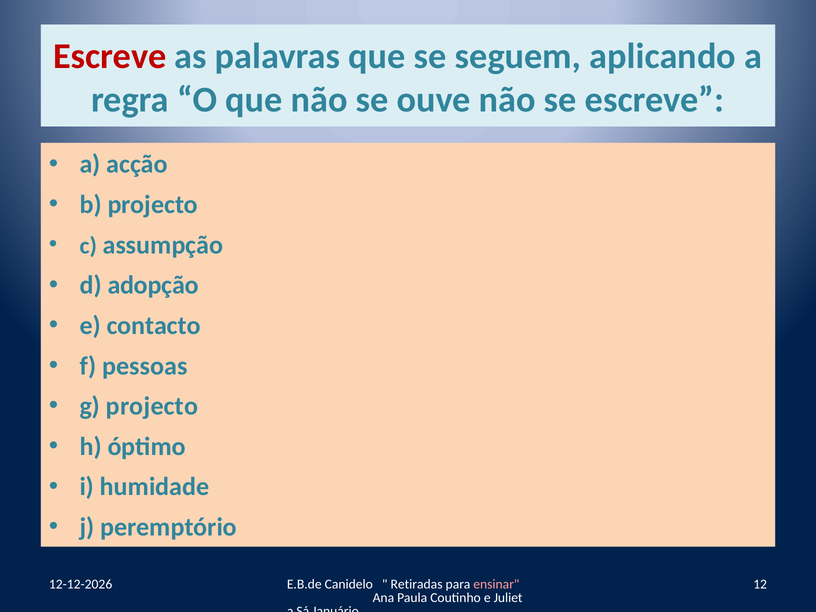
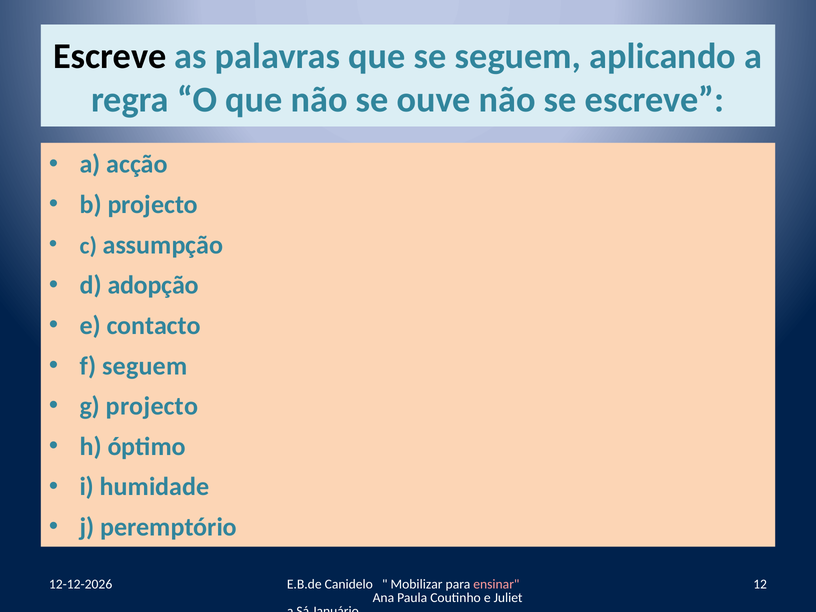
Escreve colour: red -> black (110, 56)
f pessoas: pessoas -> seguem (145, 366)
Retiradas: Retiradas -> Mobilizar (417, 584)
